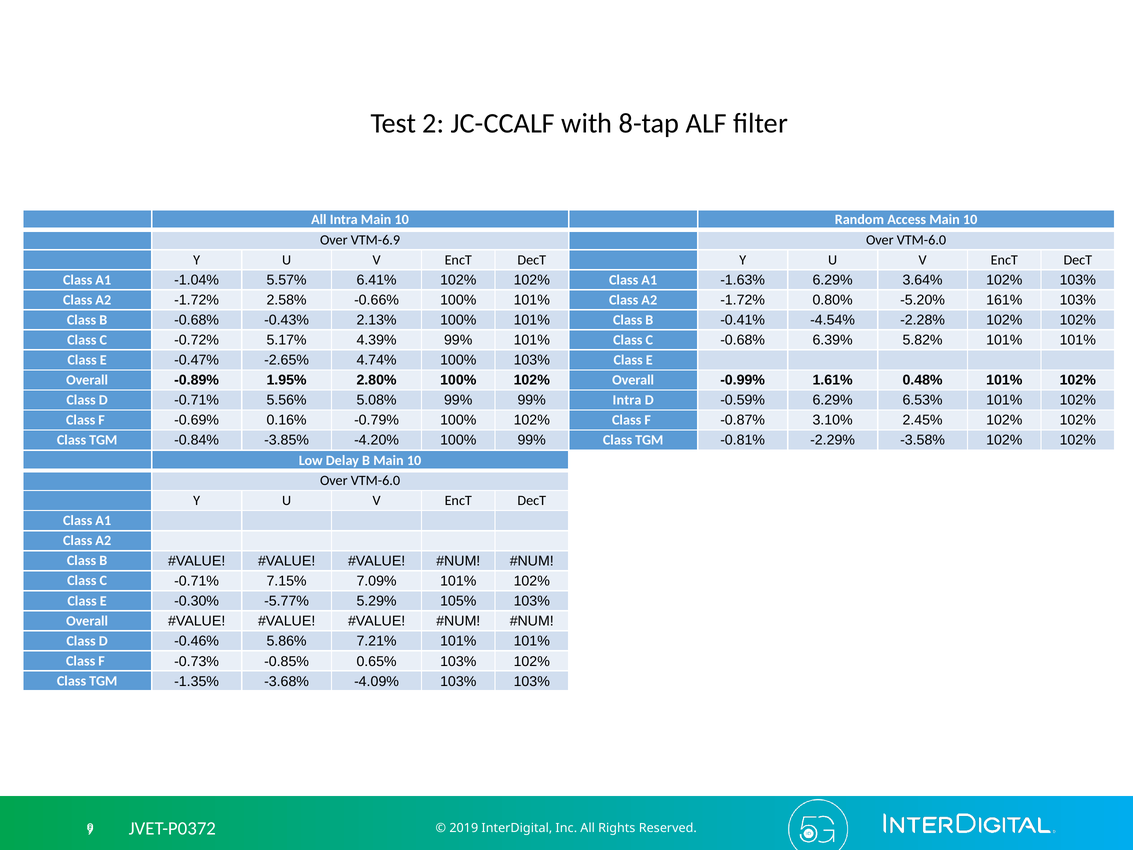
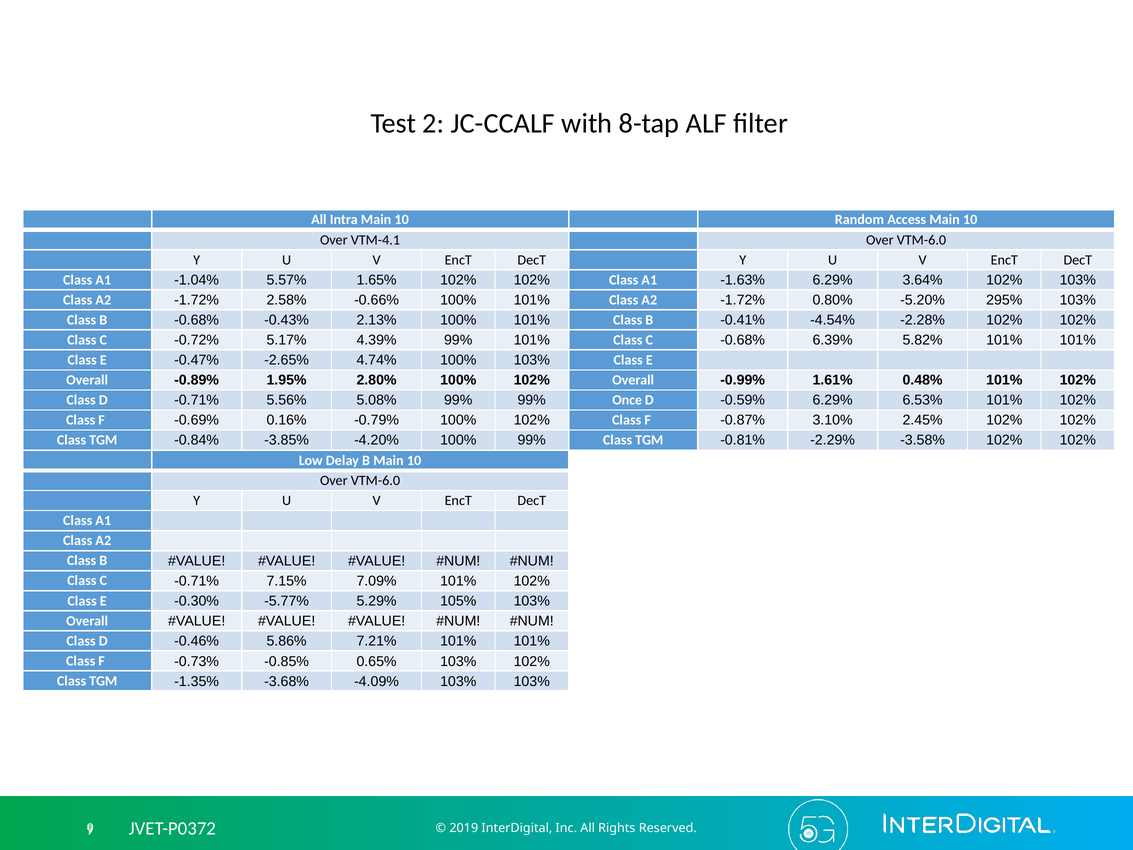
VTM-6.9: VTM-6.9 -> VTM-4.1 (375, 240)
6.41%: 6.41% -> 1.65% (377, 280)
161%: 161% -> 295% (1004, 300)
Intra: Intra -> Once (627, 400)
